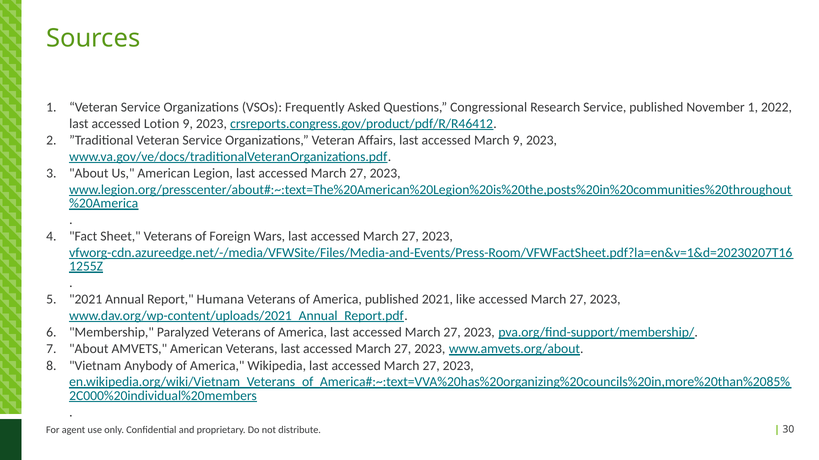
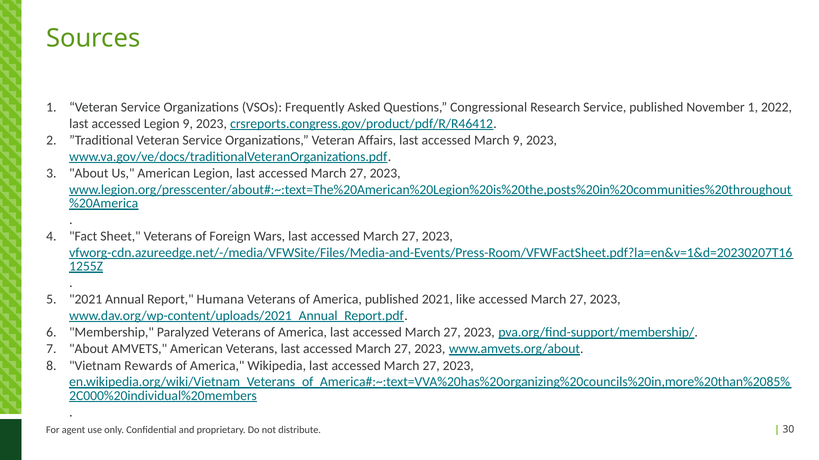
accessed Lotion: Lotion -> Legion (162, 124)
Anybody: Anybody -> Rewards (148, 366)
